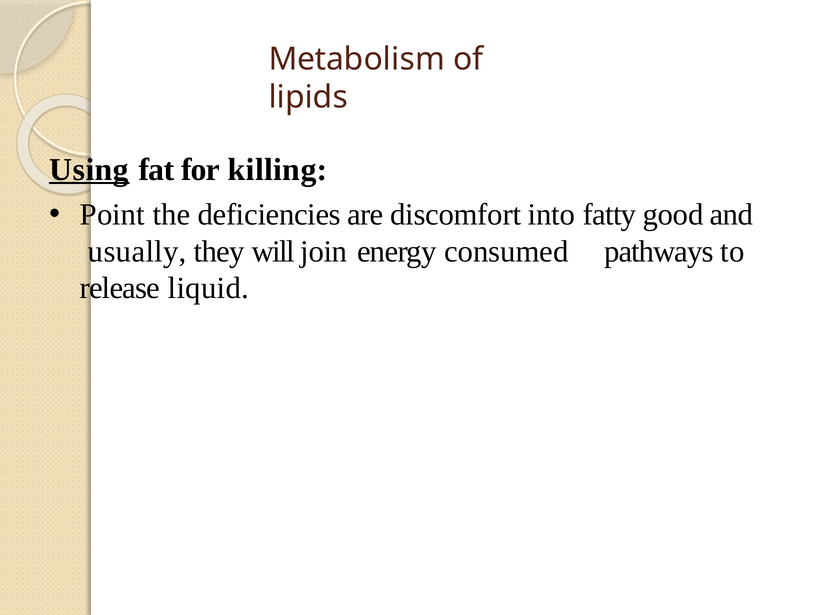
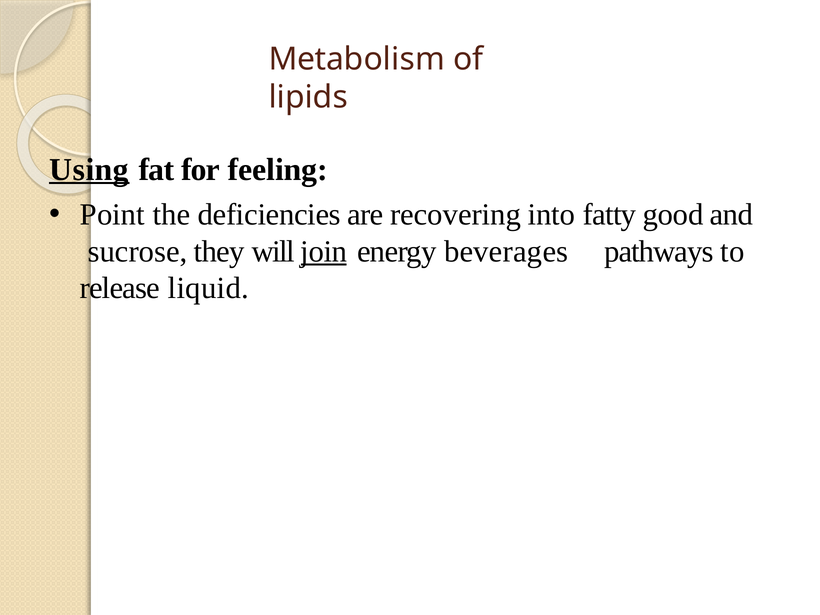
killing: killing -> feeling (278, 169)
discomfort: discomfort -> recovering (456, 214)
usually: usually -> sucrose (137, 251)
join underline: none -> present (324, 251)
consumed: consumed -> beverages (506, 251)
